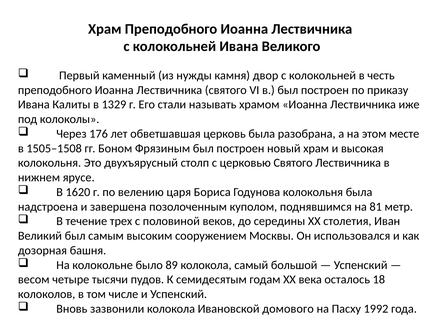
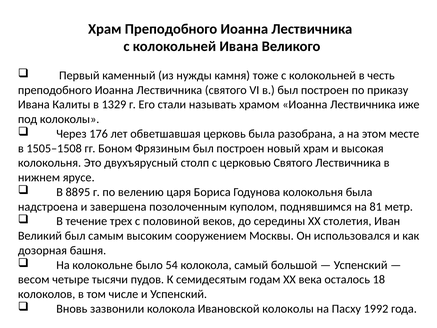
двор: двор -> тоже (266, 75)
1620: 1620 -> 8895 (78, 192)
89: 89 -> 54 (172, 265)
Ивановской домового: домового -> колоколы (288, 309)
